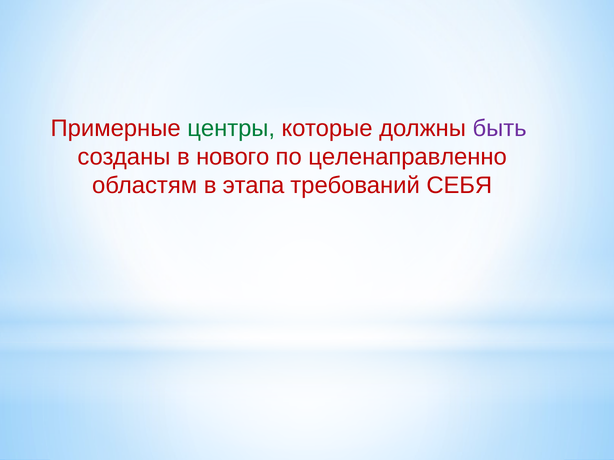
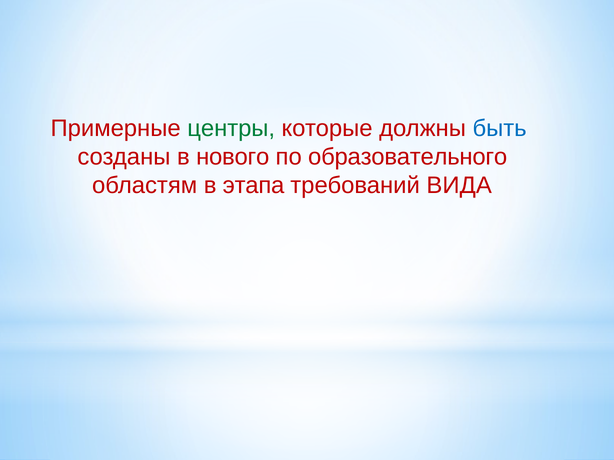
быть colour: purple -> blue (500, 128)
целенаправленно: целенаправленно -> образовательного (408, 157)
СЕБЯ: СЕБЯ -> ВИДА (459, 186)
